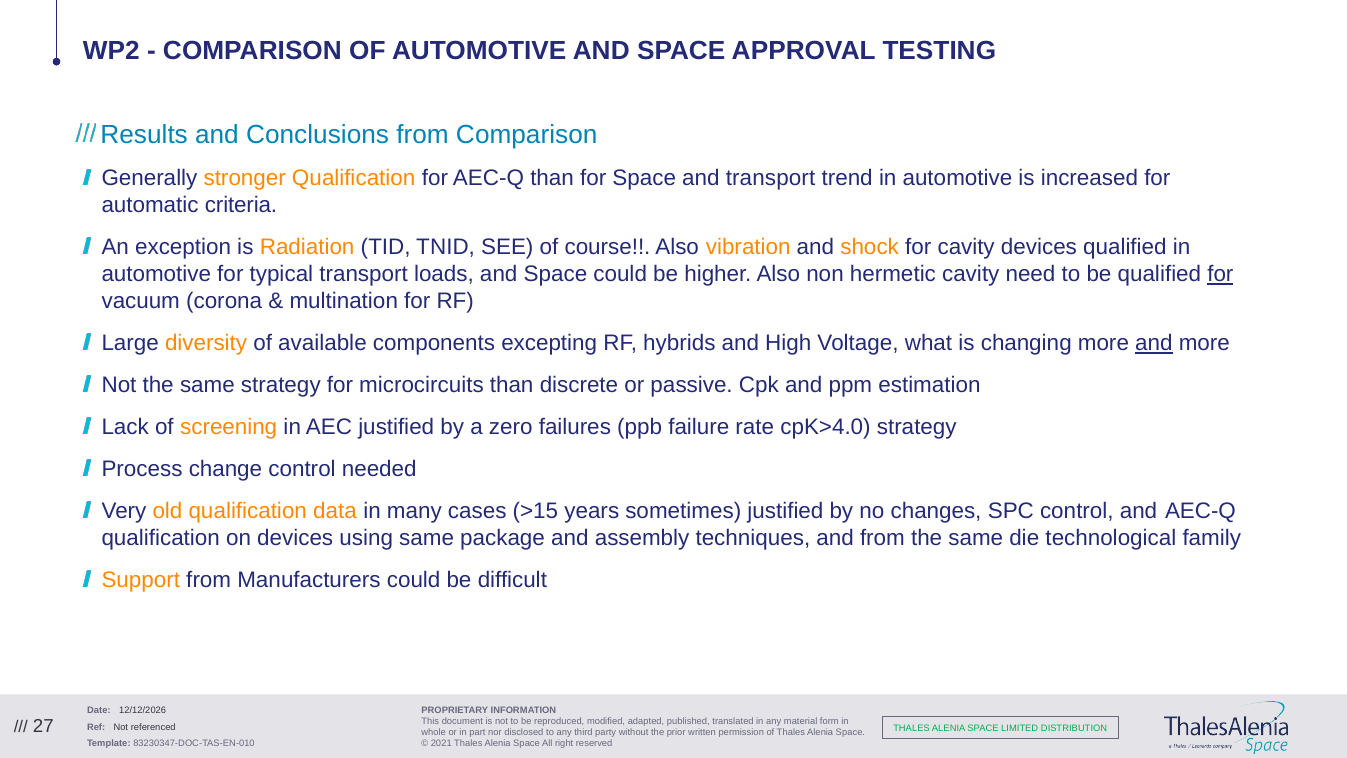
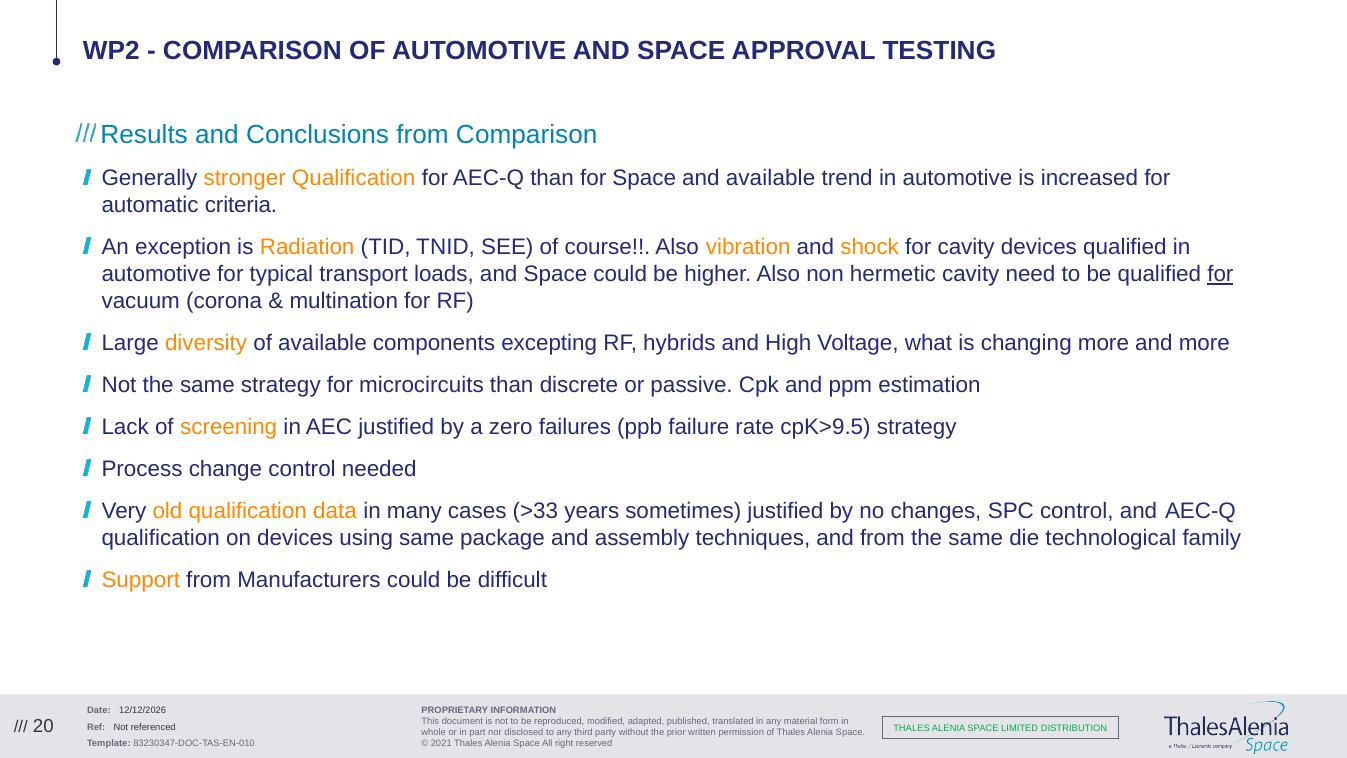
and transport: transport -> available (771, 179)
and underline: present -> none (1154, 343)
cpK>4.0: cpK>4.0 -> cpK>9.5 (825, 427)
>15: >15 -> >33 (535, 511)
27: 27 -> 20 (43, 726)
